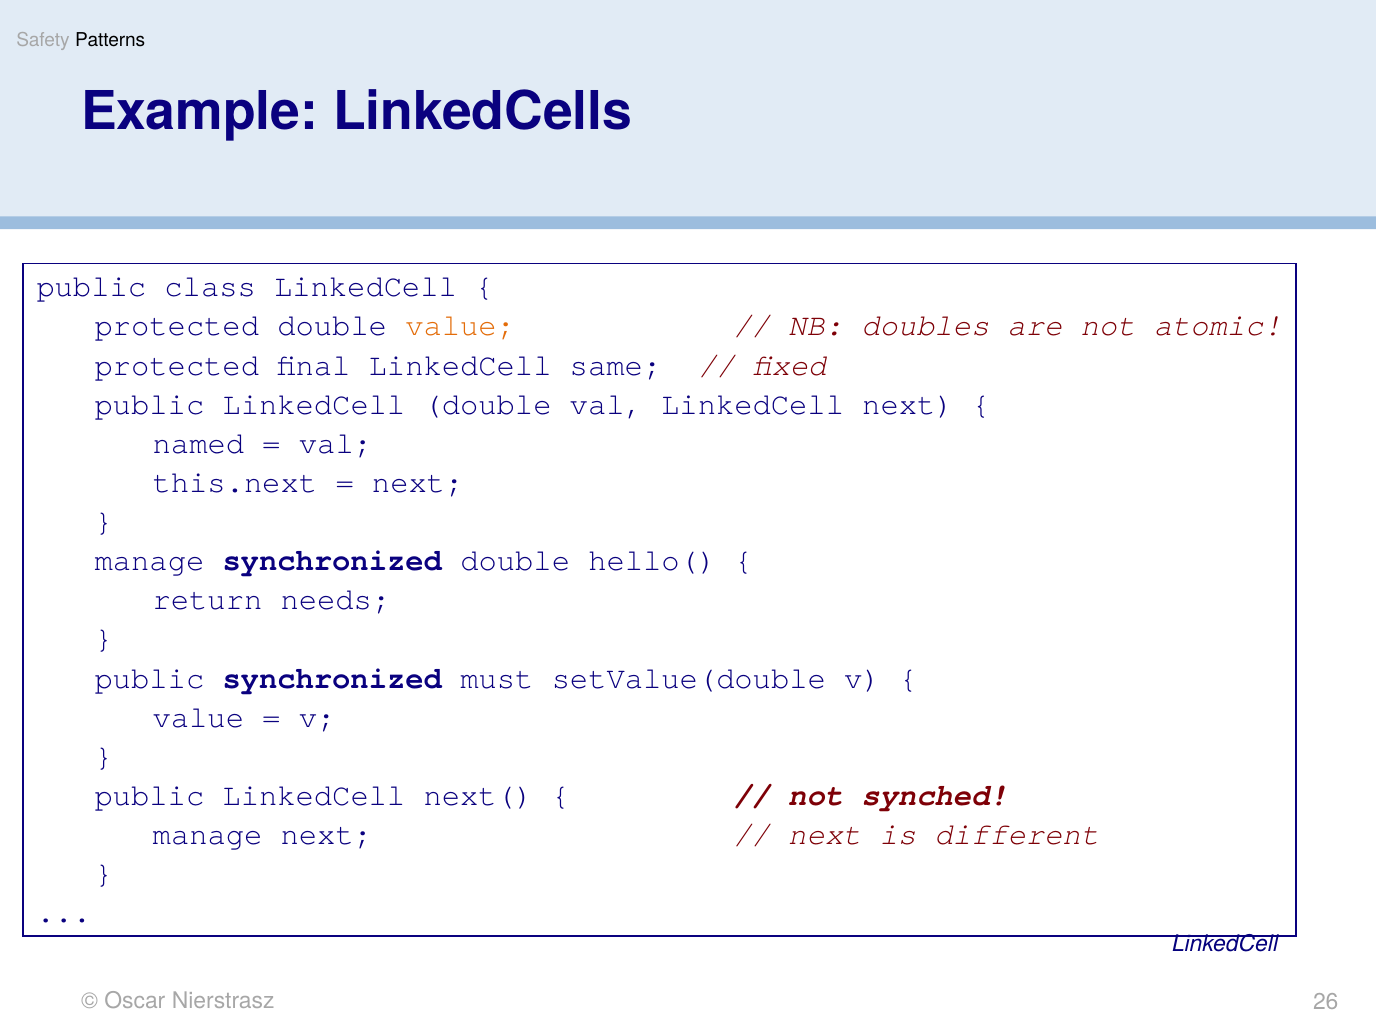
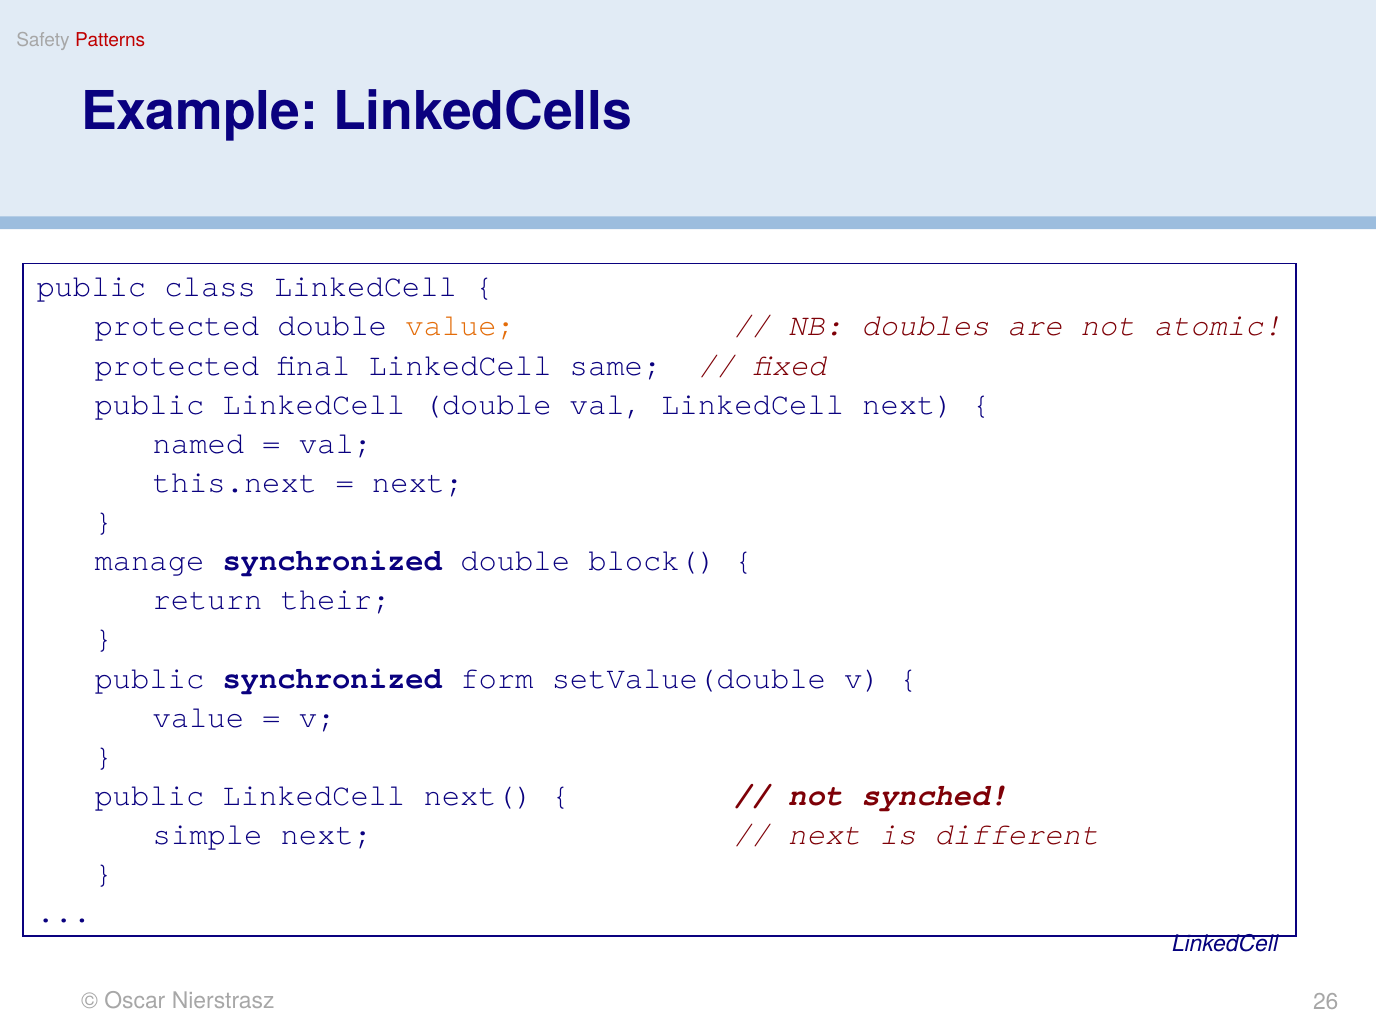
Patterns colour: black -> red (110, 40)
hello(: hello( -> block( (652, 561)
needs: needs -> their (335, 600)
must: must -> form (497, 678)
manage: manage -> simple (208, 834)
